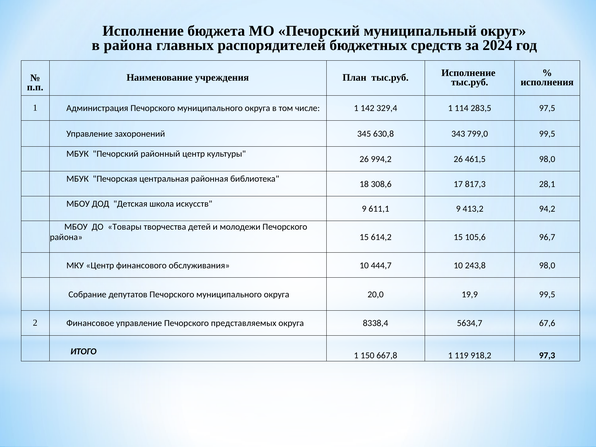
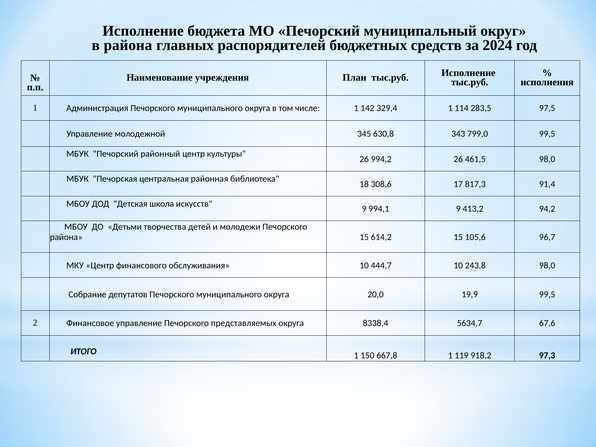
захоронений: захоронений -> молодежной (140, 134)
28,1: 28,1 -> 91,4 (547, 184)
611,1: 611,1 -> 994,1 (379, 209)
Товары: Товары -> Детьми (125, 227)
